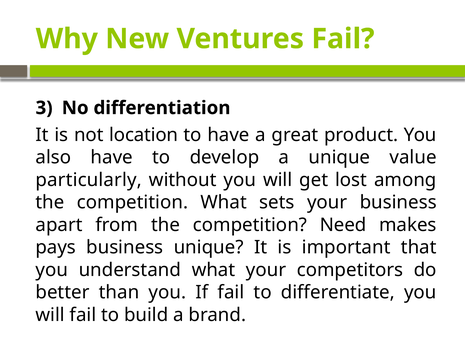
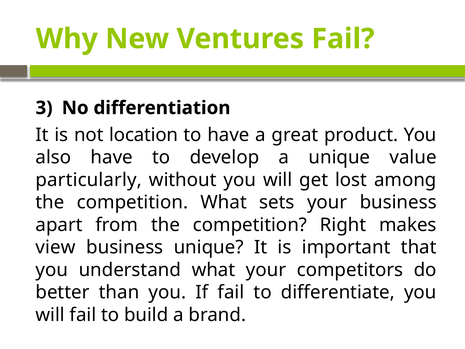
Need: Need -> Right (343, 225)
pays: pays -> view (56, 247)
